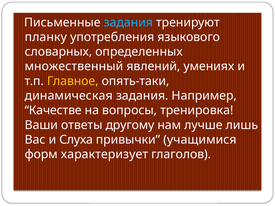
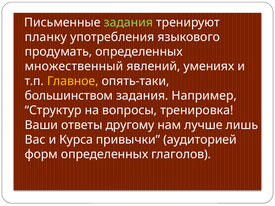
задания colour: light blue -> light green (128, 22)
словарных: словарных -> продумать (58, 52)
динамическая: динамическая -> большинством (69, 96)
Качестве: Качестве -> Структур (53, 110)
Слуха: Слуха -> Курса (76, 140)
учащимися: учащимися -> аудиторией (200, 140)
форм характеризует: характеризует -> определенных (105, 154)
